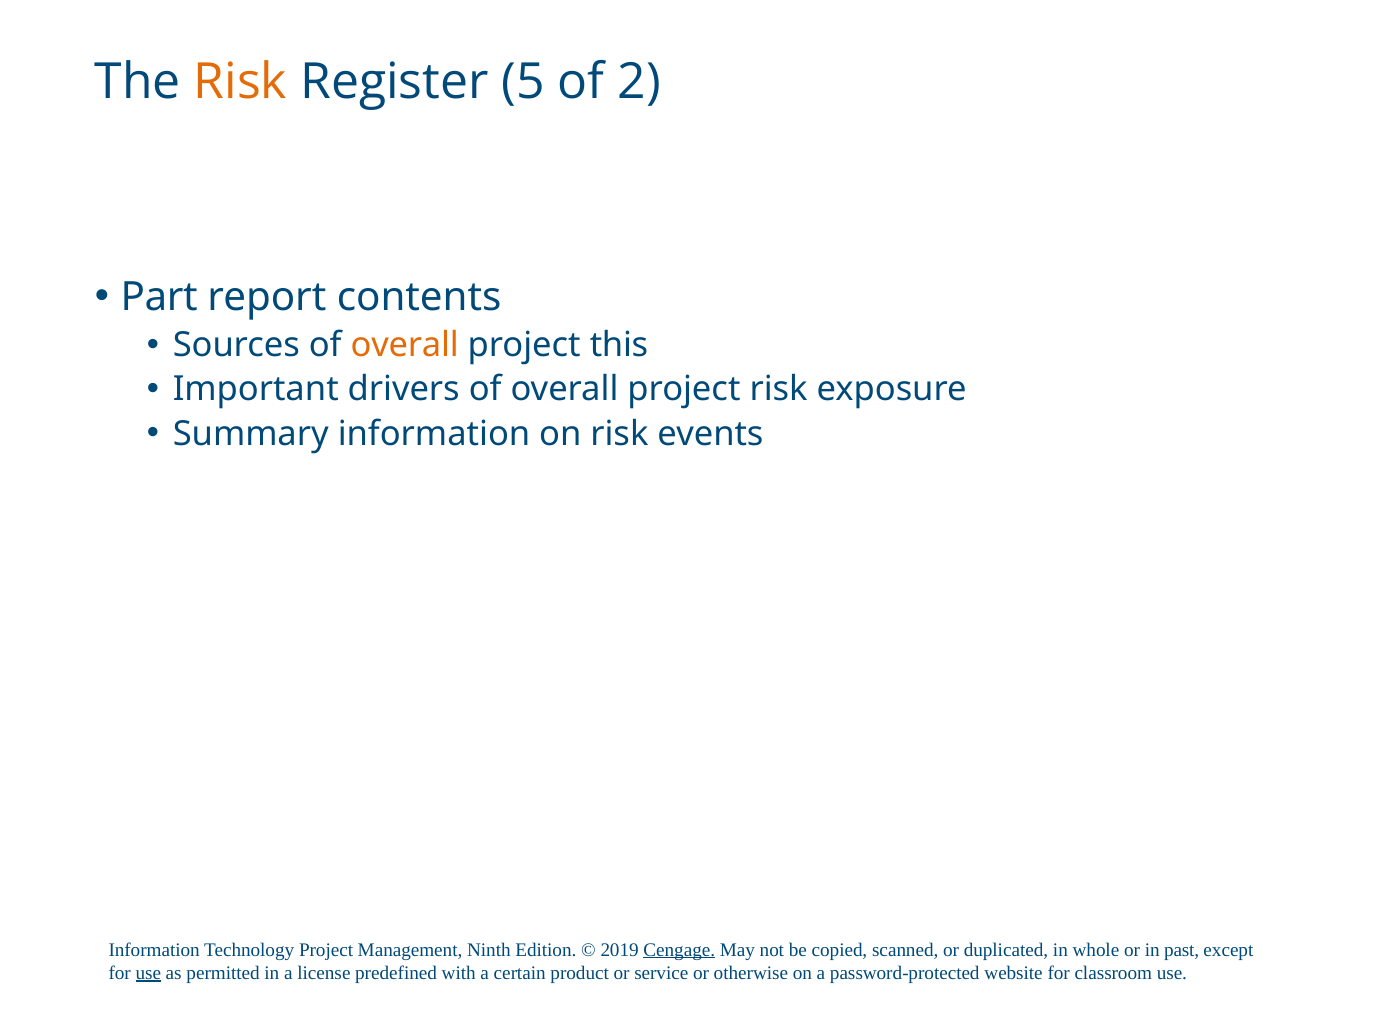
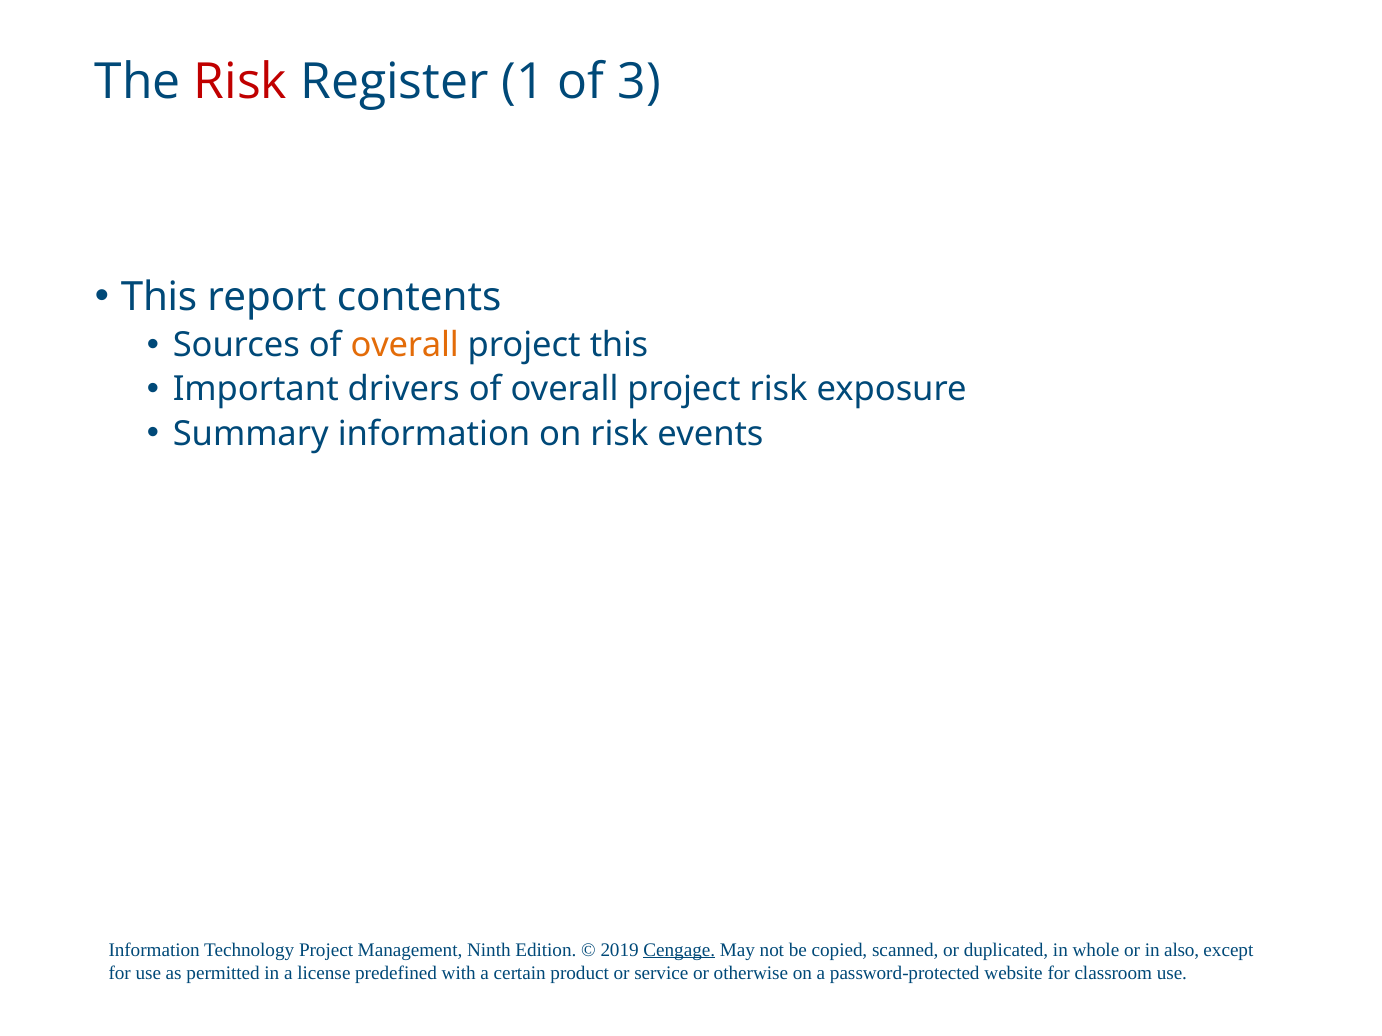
Risk colour: orange -> red (241, 82)
5: 5 -> 1 (523, 82)
2: 2 -> 3 (639, 82)
Part: Part -> This (159, 297)
past: past -> also (1182, 950)
use underline: present -> none (148, 973)
